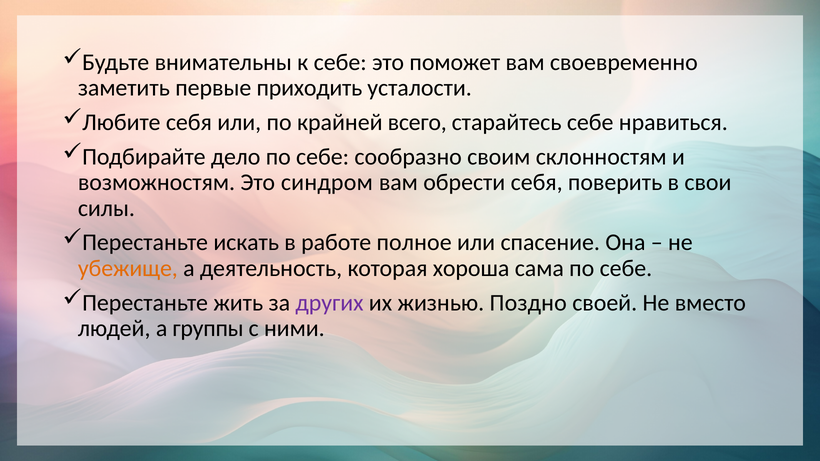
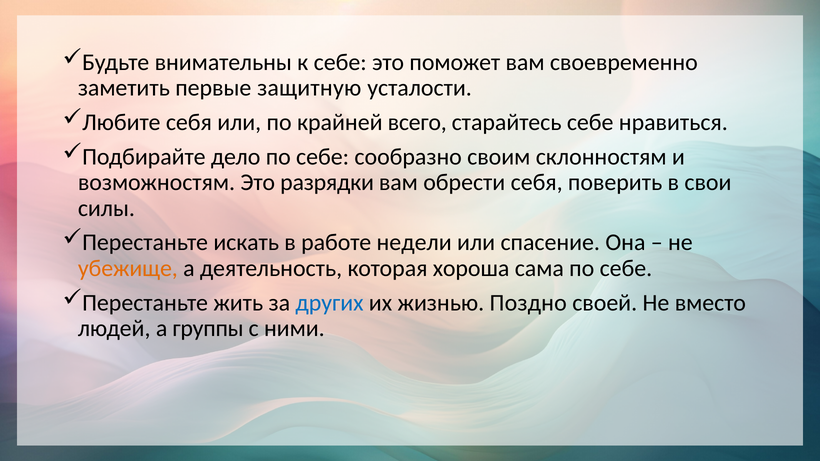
приходить: приходить -> защитную (309, 88)
синдром: синдром -> разрядки (327, 183)
полное: полное -> недели (414, 243)
других colour: purple -> blue (330, 303)
